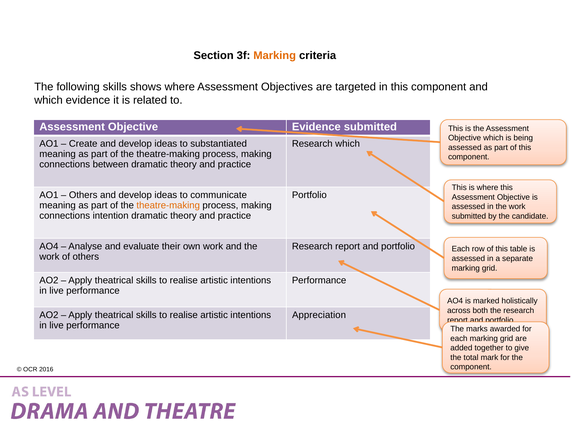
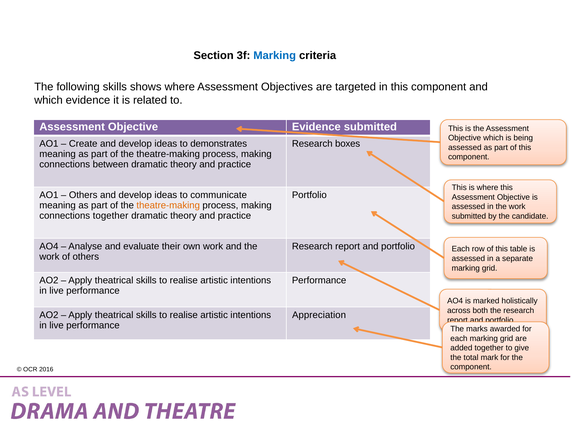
Marking colour: orange -> blue (275, 56)
substantiated: substantiated -> demonstrates (219, 144)
Research which: which -> boxes (348, 144)
connections intention: intention -> together (111, 216)
